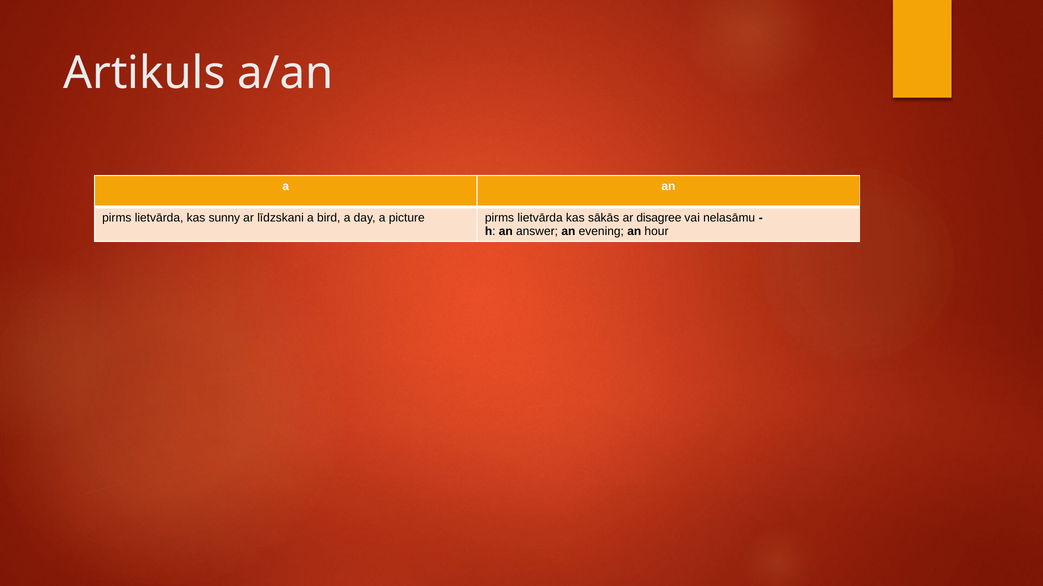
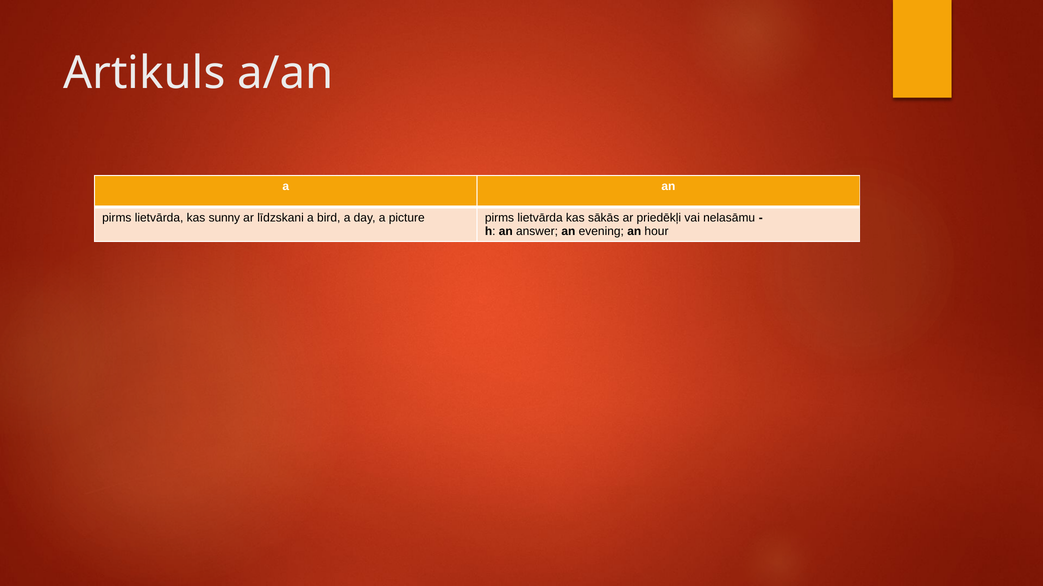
disagree: disagree -> priedēkļi (659, 218)
